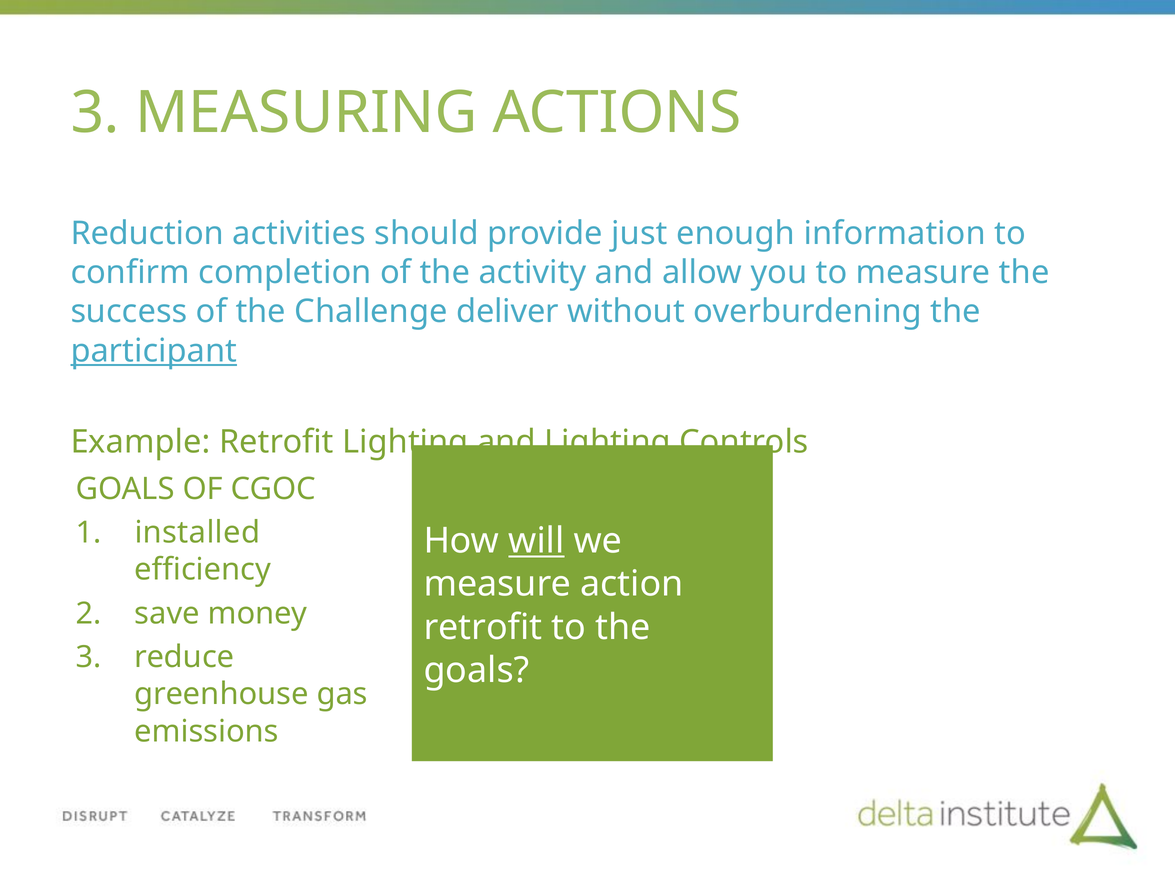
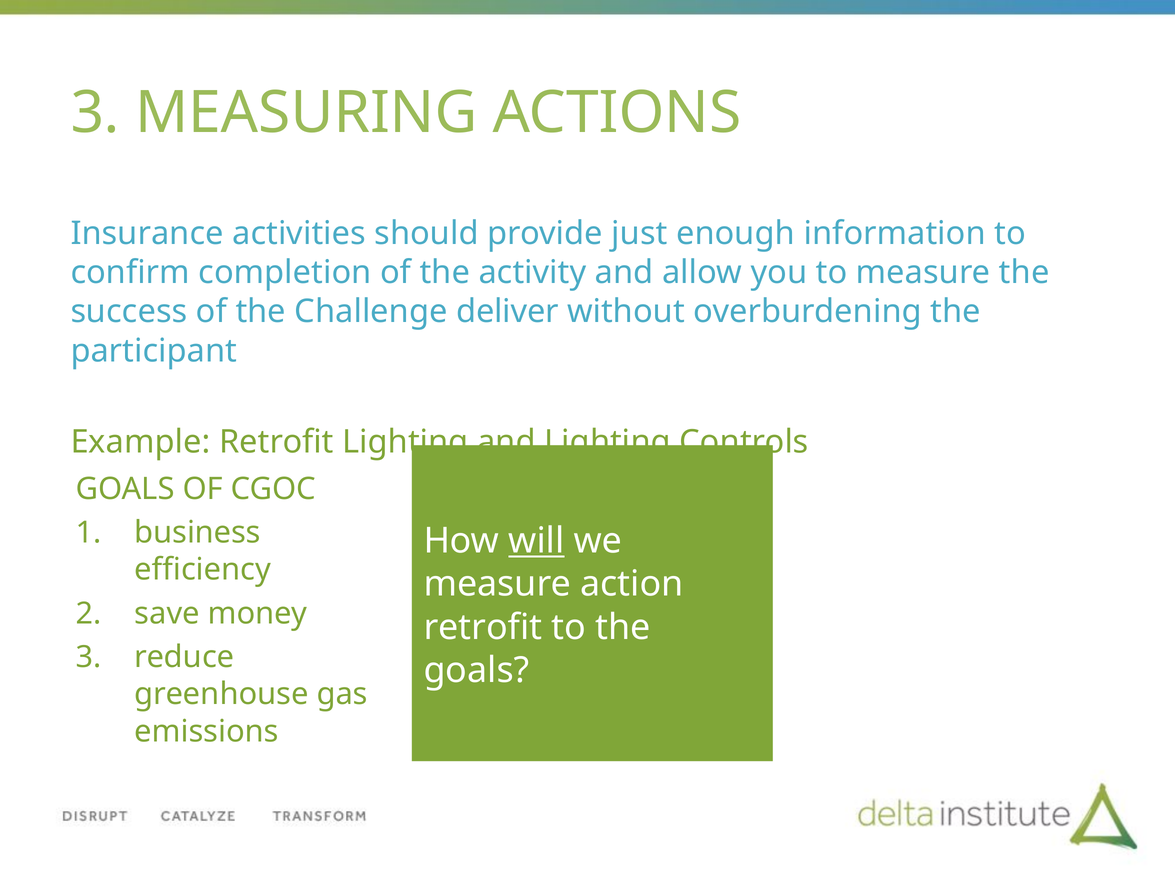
Reduction: Reduction -> Insurance (147, 233)
participant underline: present -> none (154, 351)
installed: installed -> business (198, 533)
